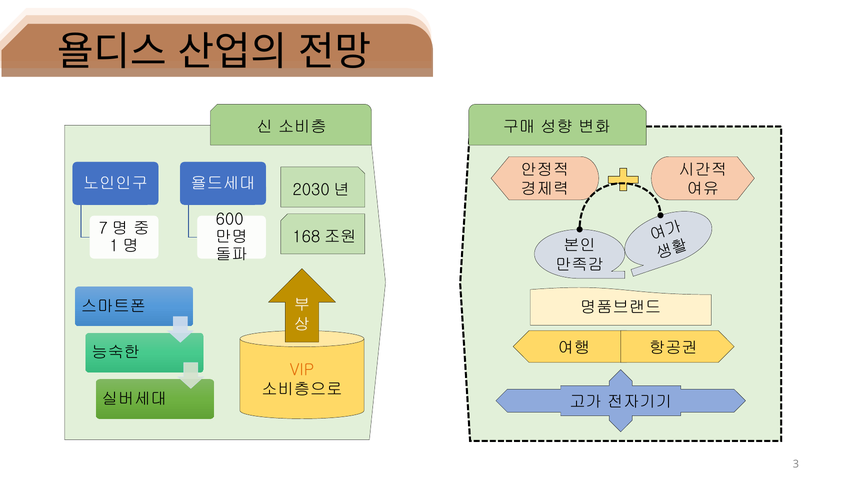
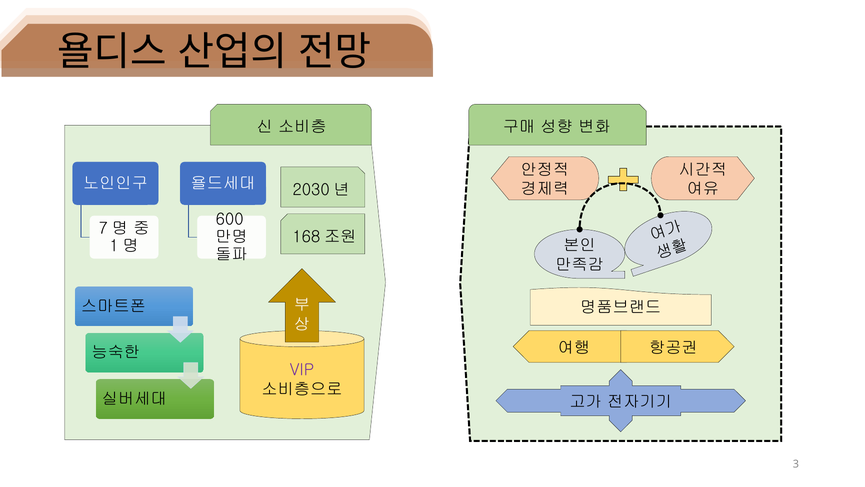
VIP colour: orange -> purple (302, 370)
